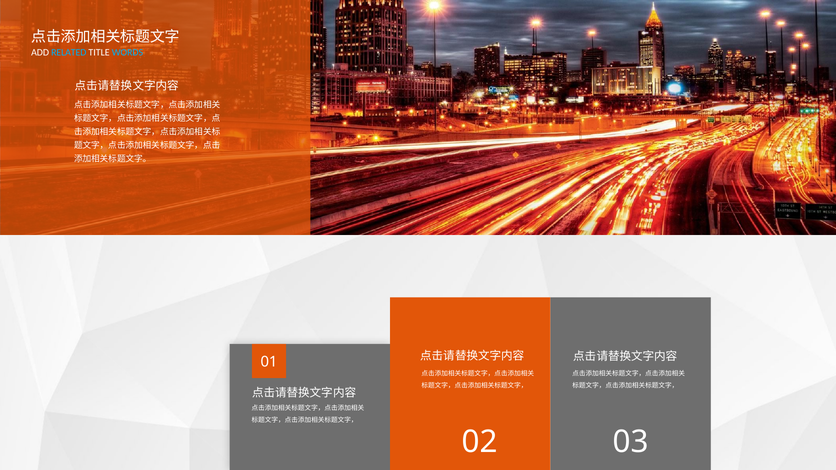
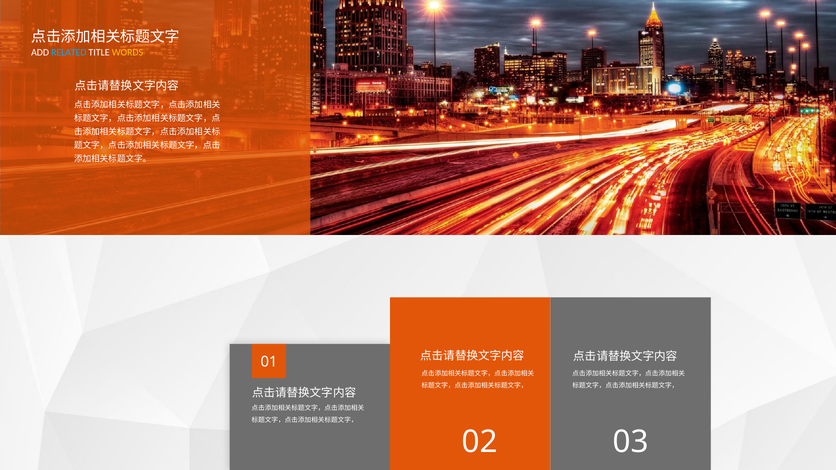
WORDS colour: light blue -> yellow (127, 52)
